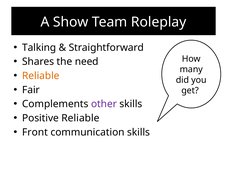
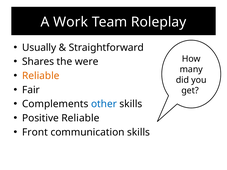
Show: Show -> Work (71, 22)
Talking: Talking -> Usually (39, 48)
need: need -> were (87, 62)
other colour: purple -> blue (104, 104)
